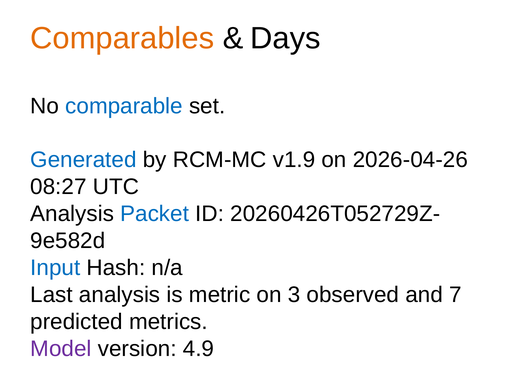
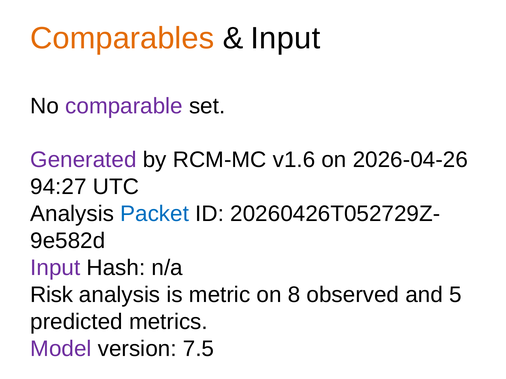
Days: Days -> Input (285, 38)
comparable colour: blue -> purple (124, 106)
Generated colour: blue -> purple (83, 160)
v1.9: v1.9 -> v1.6 (294, 160)
08:27: 08:27 -> 94:27 (58, 187)
Input colour: blue -> purple (55, 268)
Last: Last -> Risk (52, 295)
3: 3 -> 8 (294, 295)
7: 7 -> 5 (455, 295)
4.9: 4.9 -> 7.5 (198, 349)
